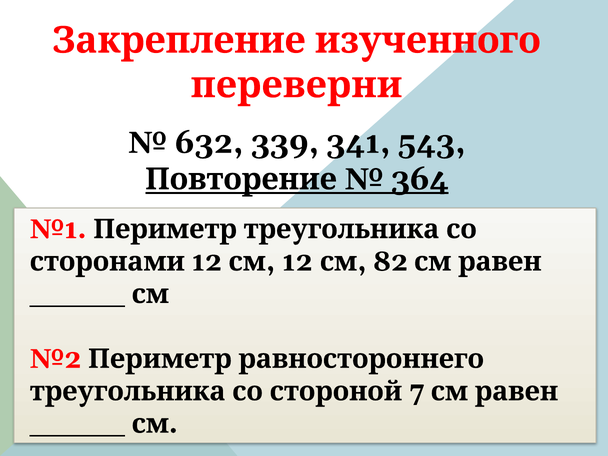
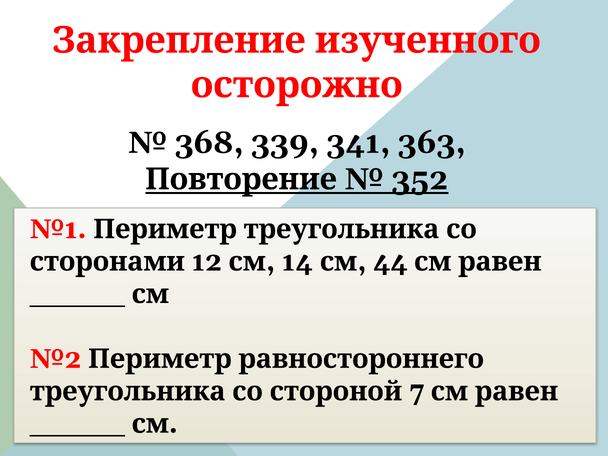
переверни: переверни -> осторожно (297, 85)
632: 632 -> 368 (209, 143)
543: 543 -> 363 (432, 143)
364: 364 -> 352 (420, 179)
12: 12 -> 14 (297, 262)
82: 82 -> 44 (390, 262)
